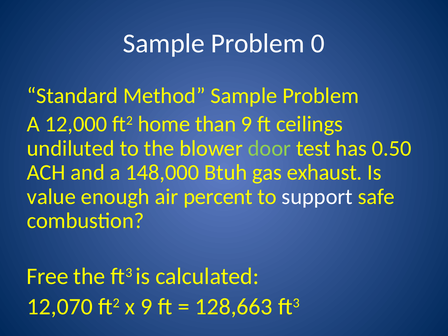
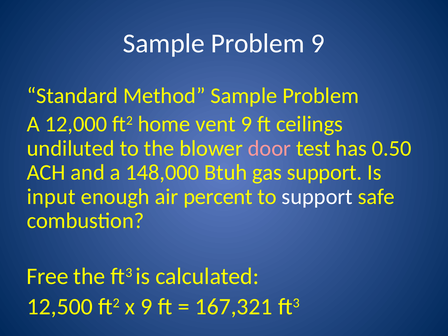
Problem 0: 0 -> 9 (318, 43)
than: than -> vent (216, 124)
door colour: light green -> pink (269, 148)
gas exhaust: exhaust -> support (325, 172)
value: value -> input (51, 197)
12,070: 12,070 -> 12,500 (60, 307)
128,663: 128,663 -> 167,321 (234, 307)
